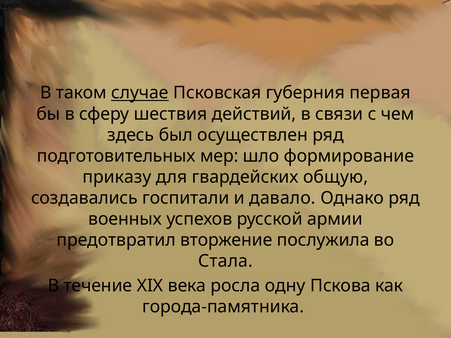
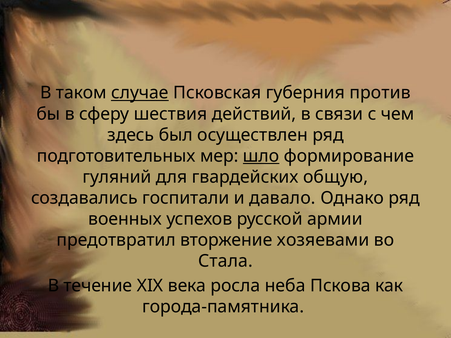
первая: первая -> против (380, 93)
шло underline: none -> present (261, 156)
приказу: приказу -> гуляний (117, 177)
послужила: послужила -> хозяевами (323, 240)
одну: одну -> неба (285, 286)
